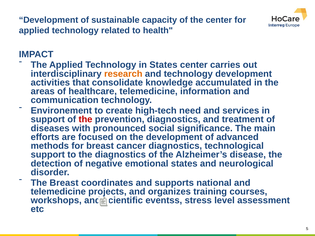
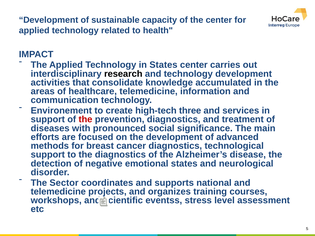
research colour: orange -> black (123, 74)
need: need -> three (190, 111)
The Breast: Breast -> Sector (64, 183)
